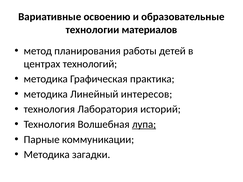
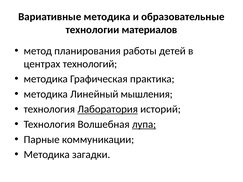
Вариативные освоению: освоению -> методика (107, 17)
интересов: интересов -> мышления (147, 94)
Лаборатория underline: none -> present (108, 109)
